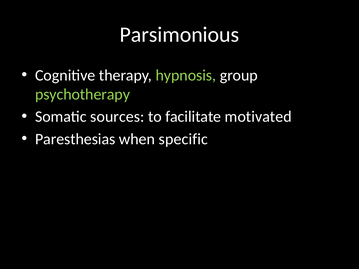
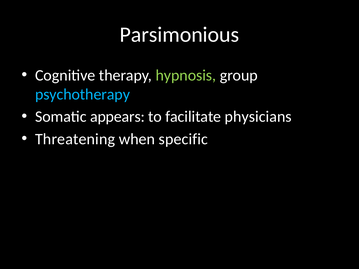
psychotherapy colour: light green -> light blue (83, 94)
sources: sources -> appears (117, 117)
motivated: motivated -> physicians (258, 117)
Paresthesias: Paresthesias -> Threatening (75, 139)
